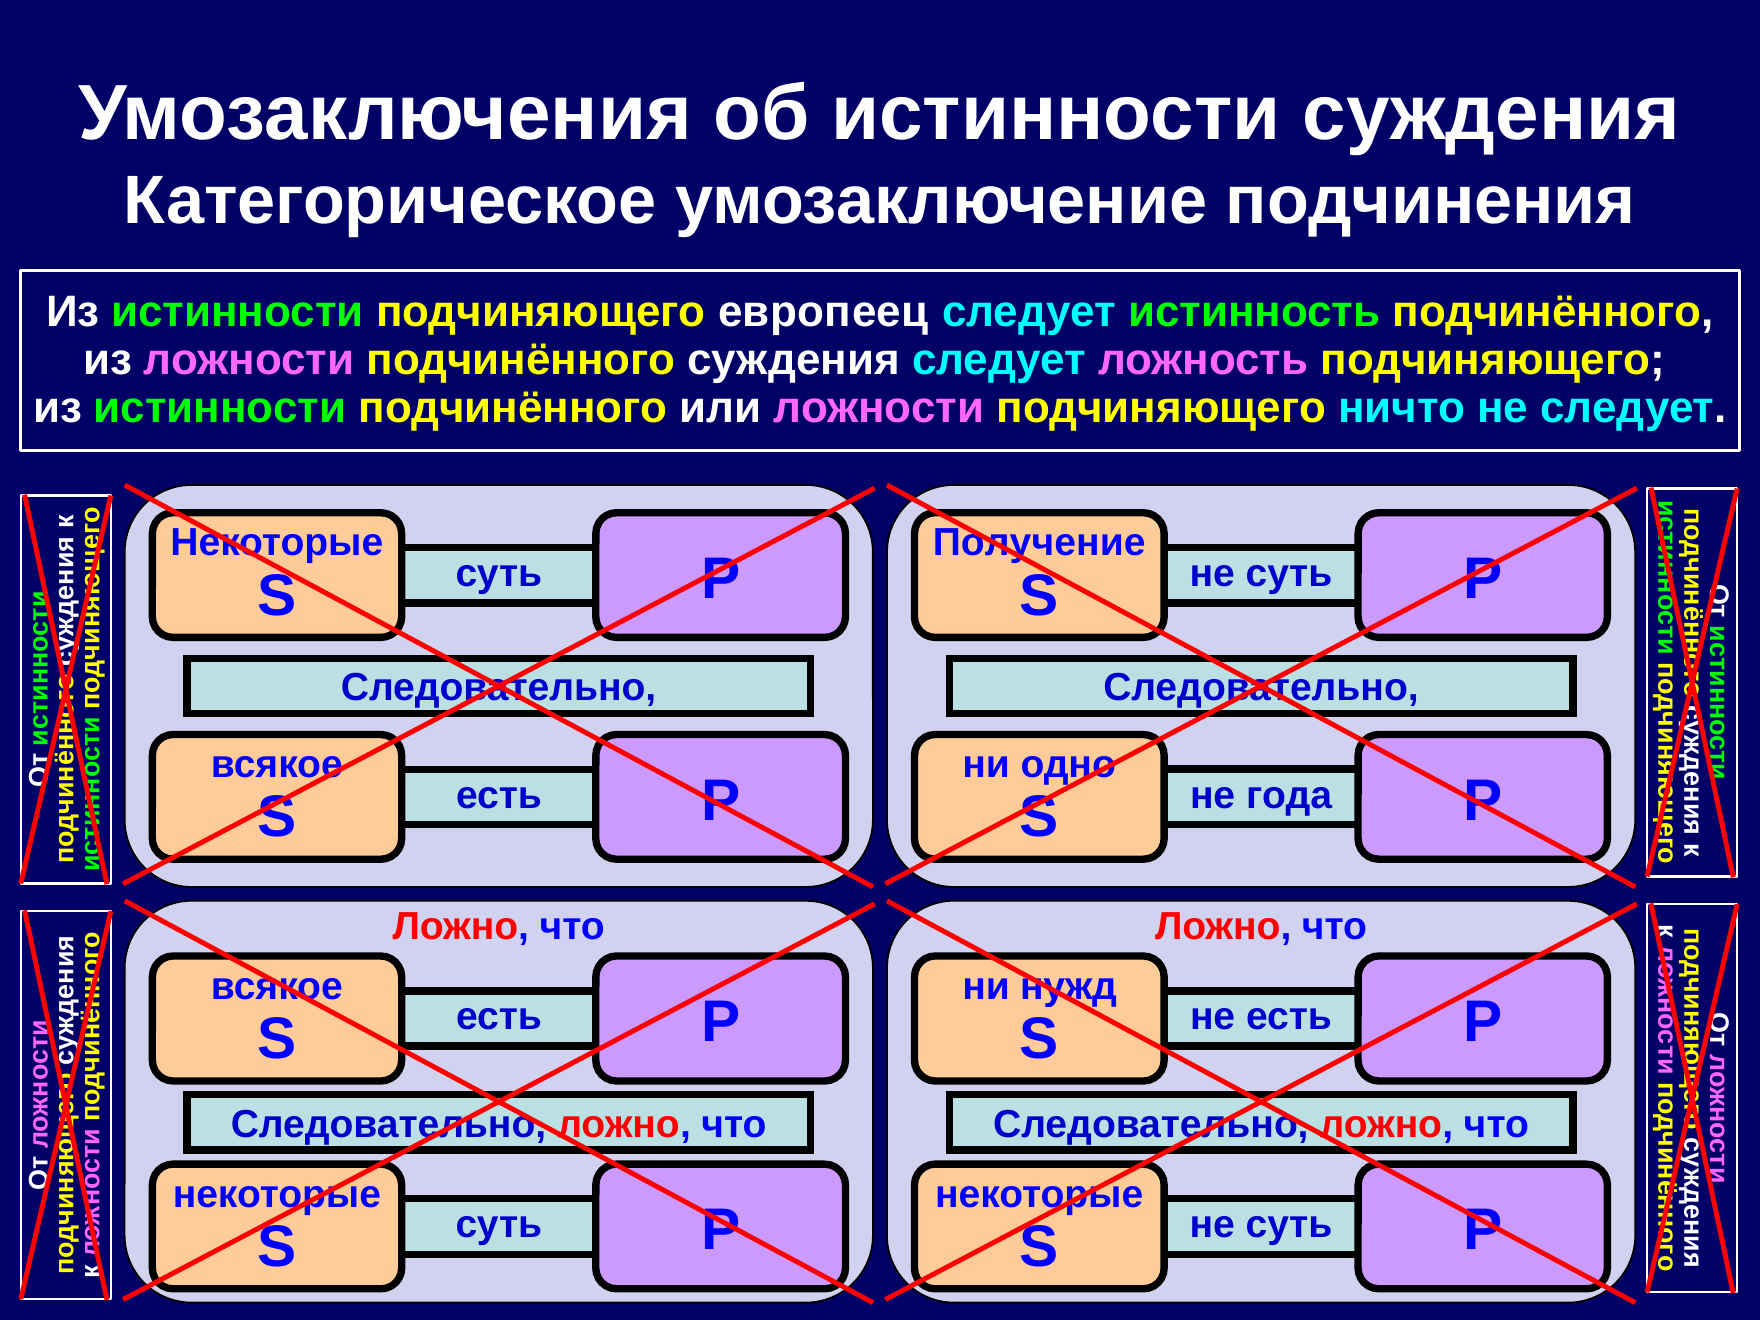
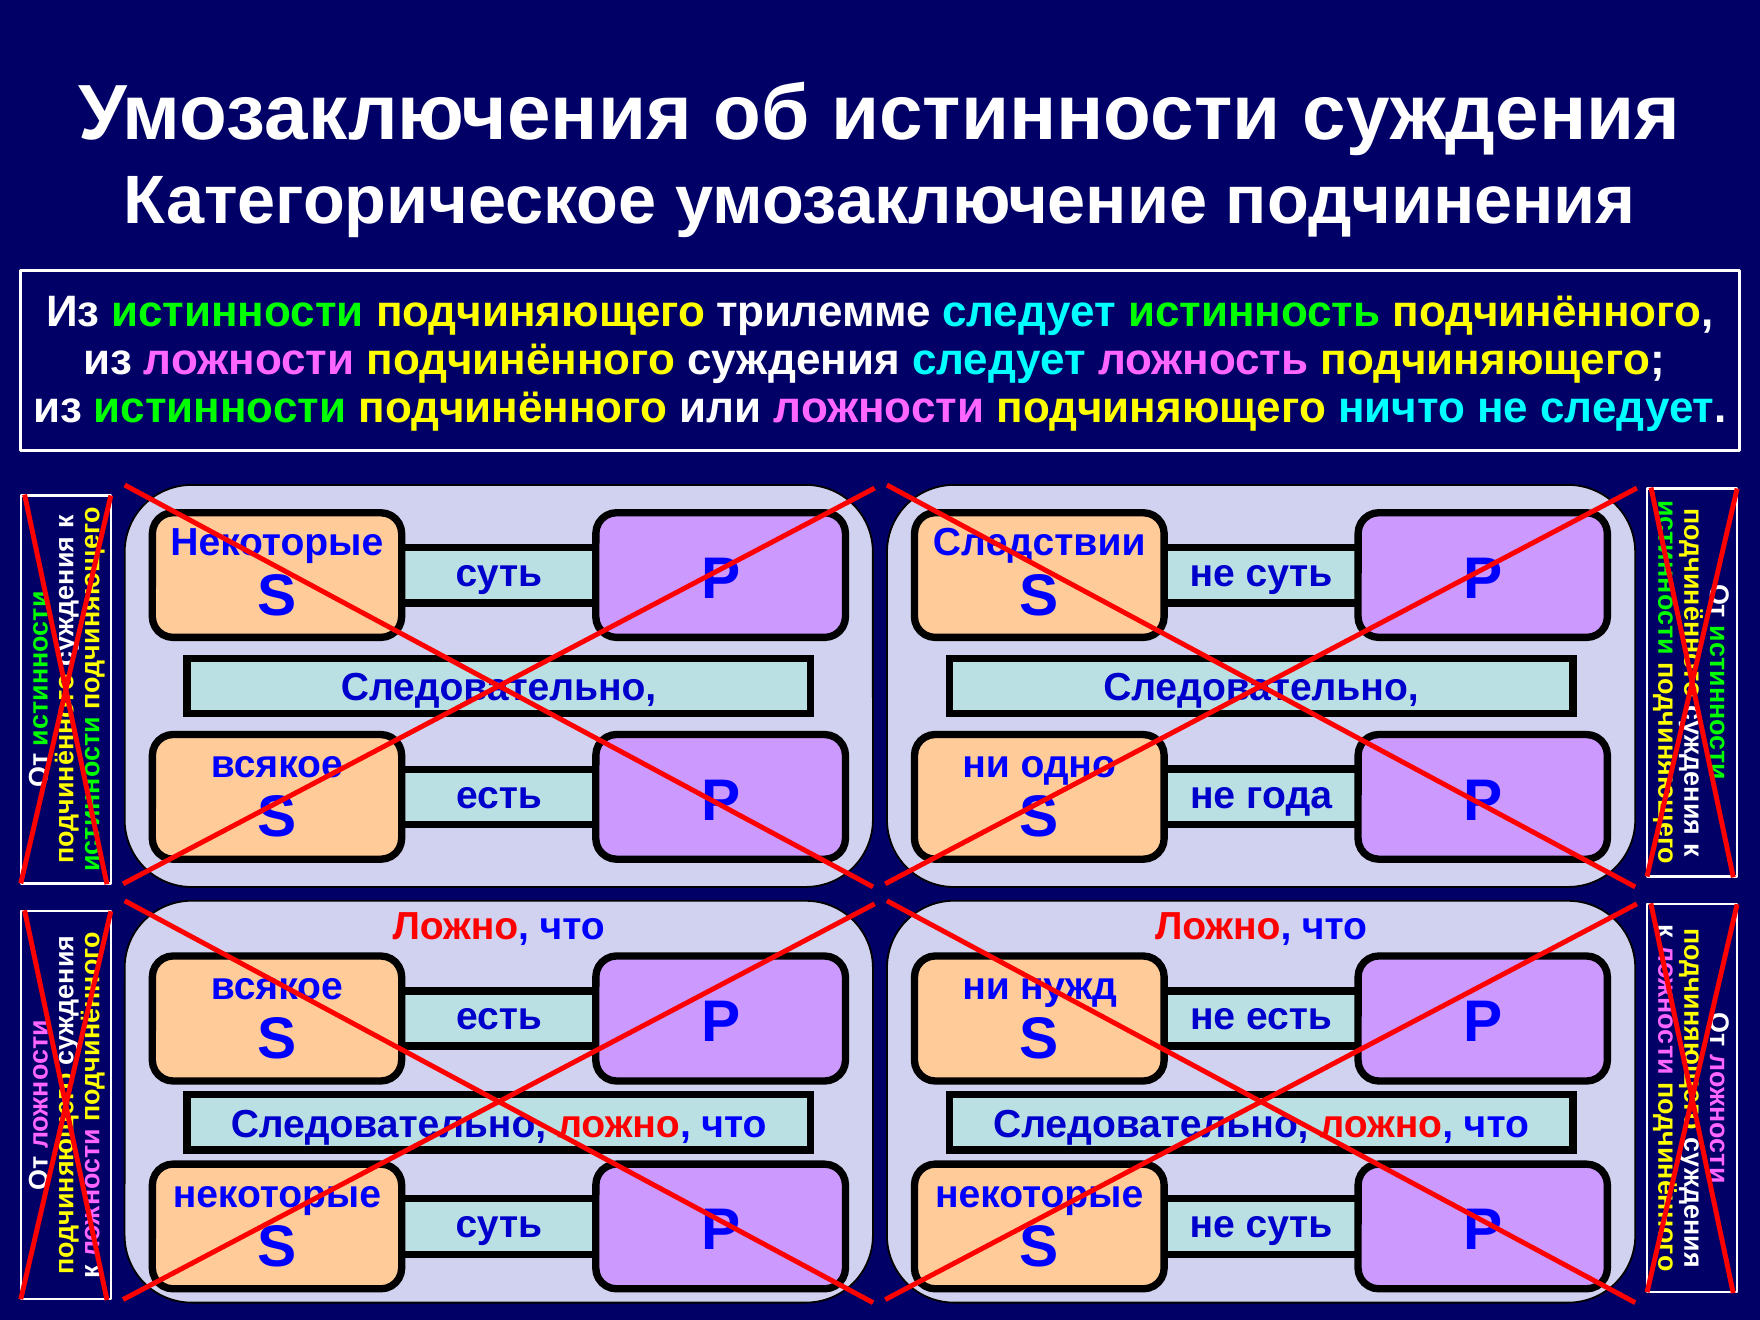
европеец: европеец -> трилемме (824, 312)
Получение: Получение -> Следствии (1039, 543)
